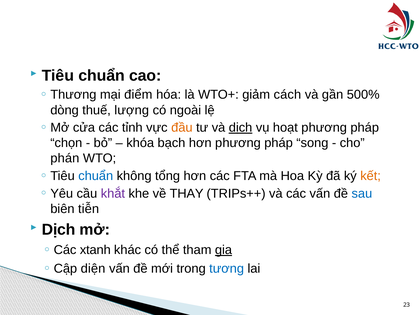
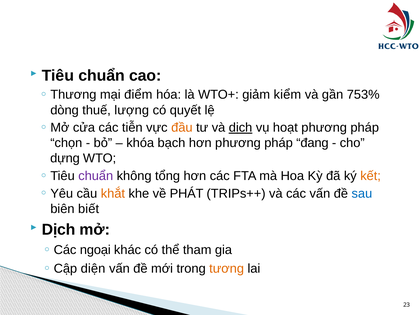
cách: cách -> kiểm (287, 95)
500%: 500% -> 753% (363, 95)
ngoài: ngoài -> quyết (185, 110)
tỉnh: tỉnh -> tiễn (132, 128)
song: song -> đang (312, 143)
phán: phán -> dựng (65, 158)
chuẩn colour: blue -> purple (96, 176)
khắt colour: purple -> orange (113, 193)
THAY: THAY -> PHÁT (187, 193)
tiễn: tiễn -> biết (89, 209)
xtanh: xtanh -> ngoại (95, 250)
gia underline: present -> none (223, 250)
tương colour: blue -> orange (227, 269)
